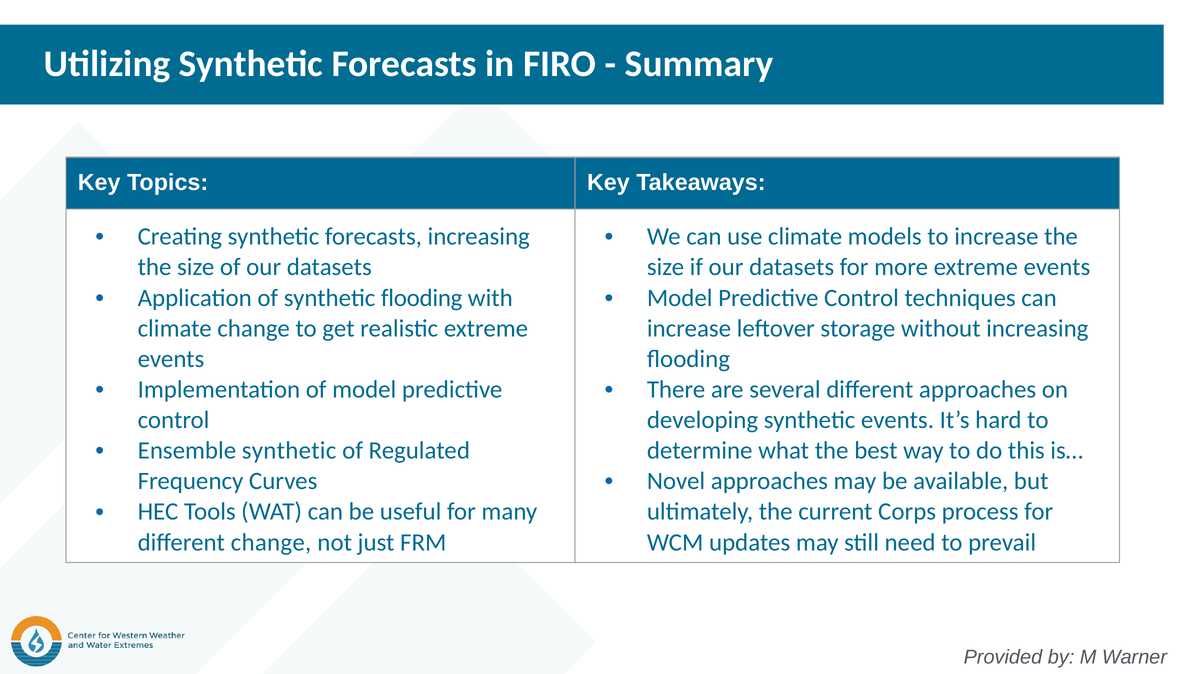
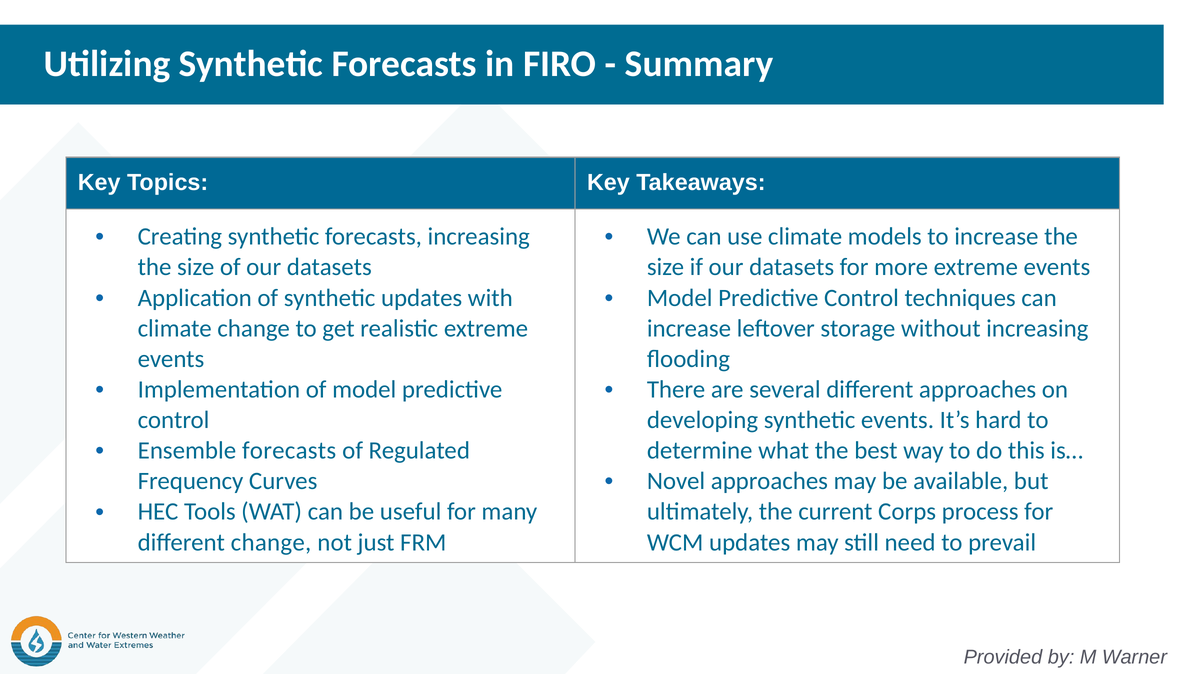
synthetic flooding: flooding -> updates (422, 298)
Ensemble synthetic: synthetic -> forecasts (289, 451)
